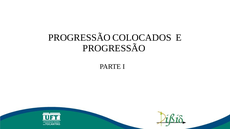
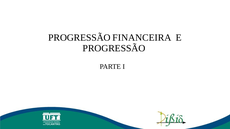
COLOCADOS: COLOCADOS -> FINANCEIRA (142, 38)
